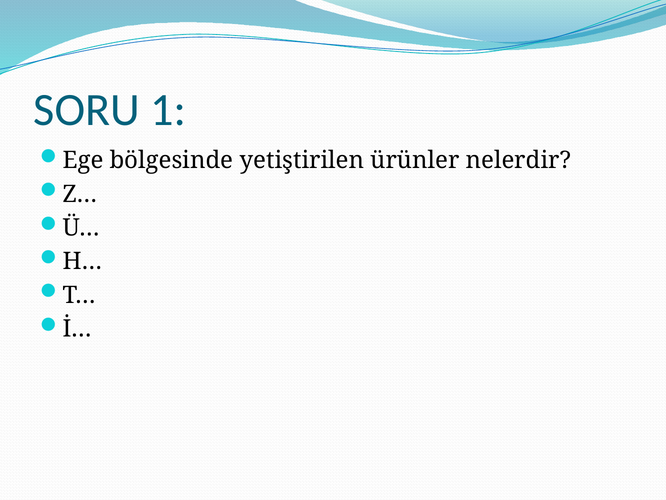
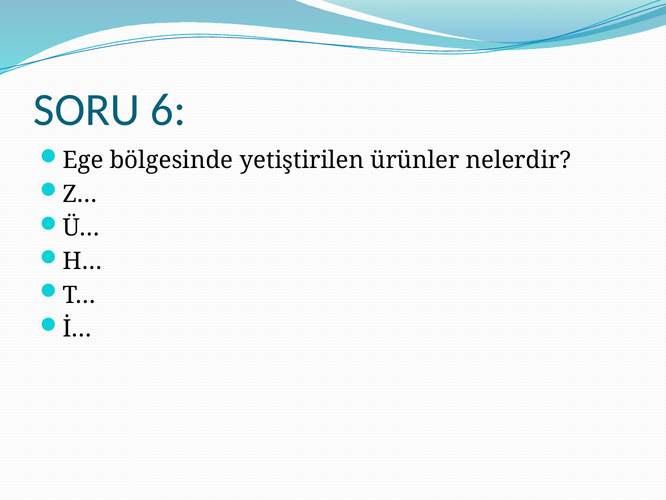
1: 1 -> 6 (168, 110)
